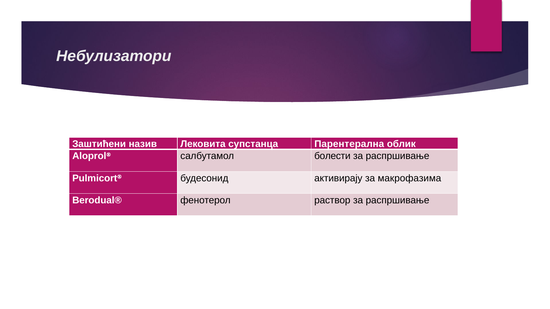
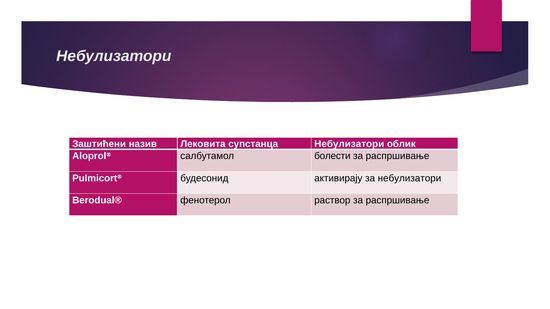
супстанца Парентерална: Парентерална -> Небулизaтори (349, 144)
макрофазима: макрофазима -> небулизатори (409, 178)
